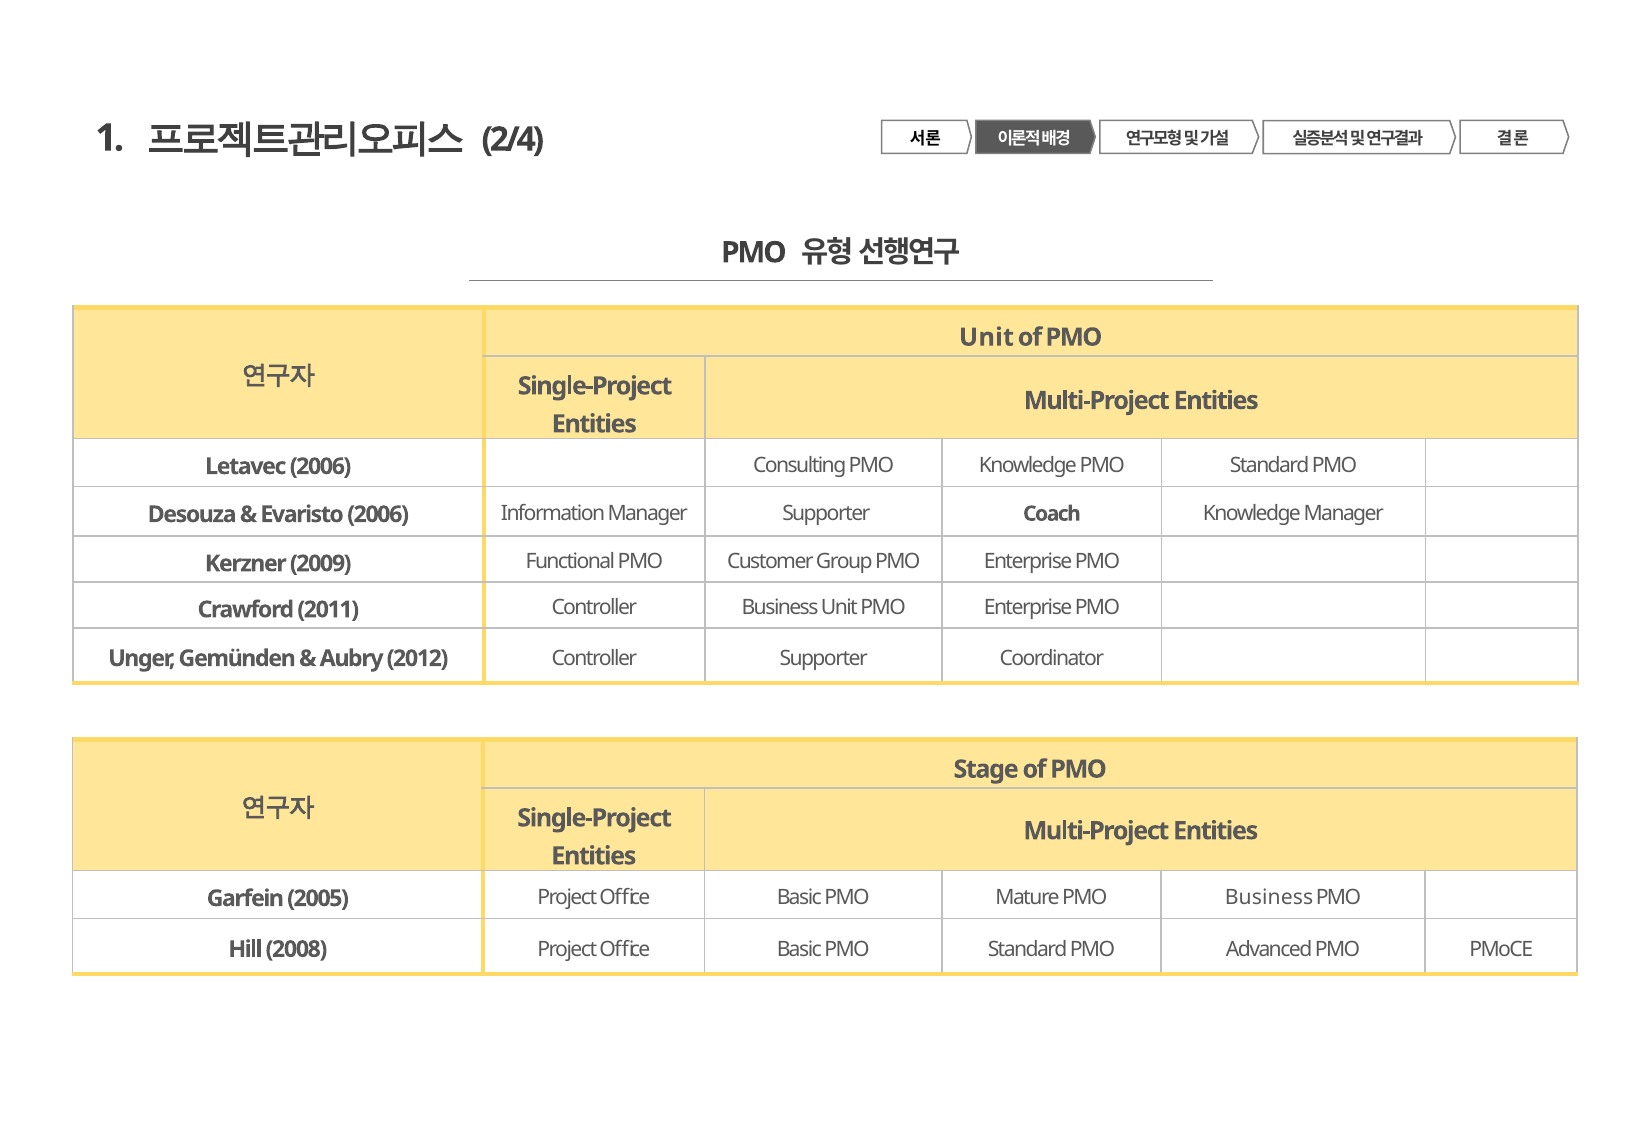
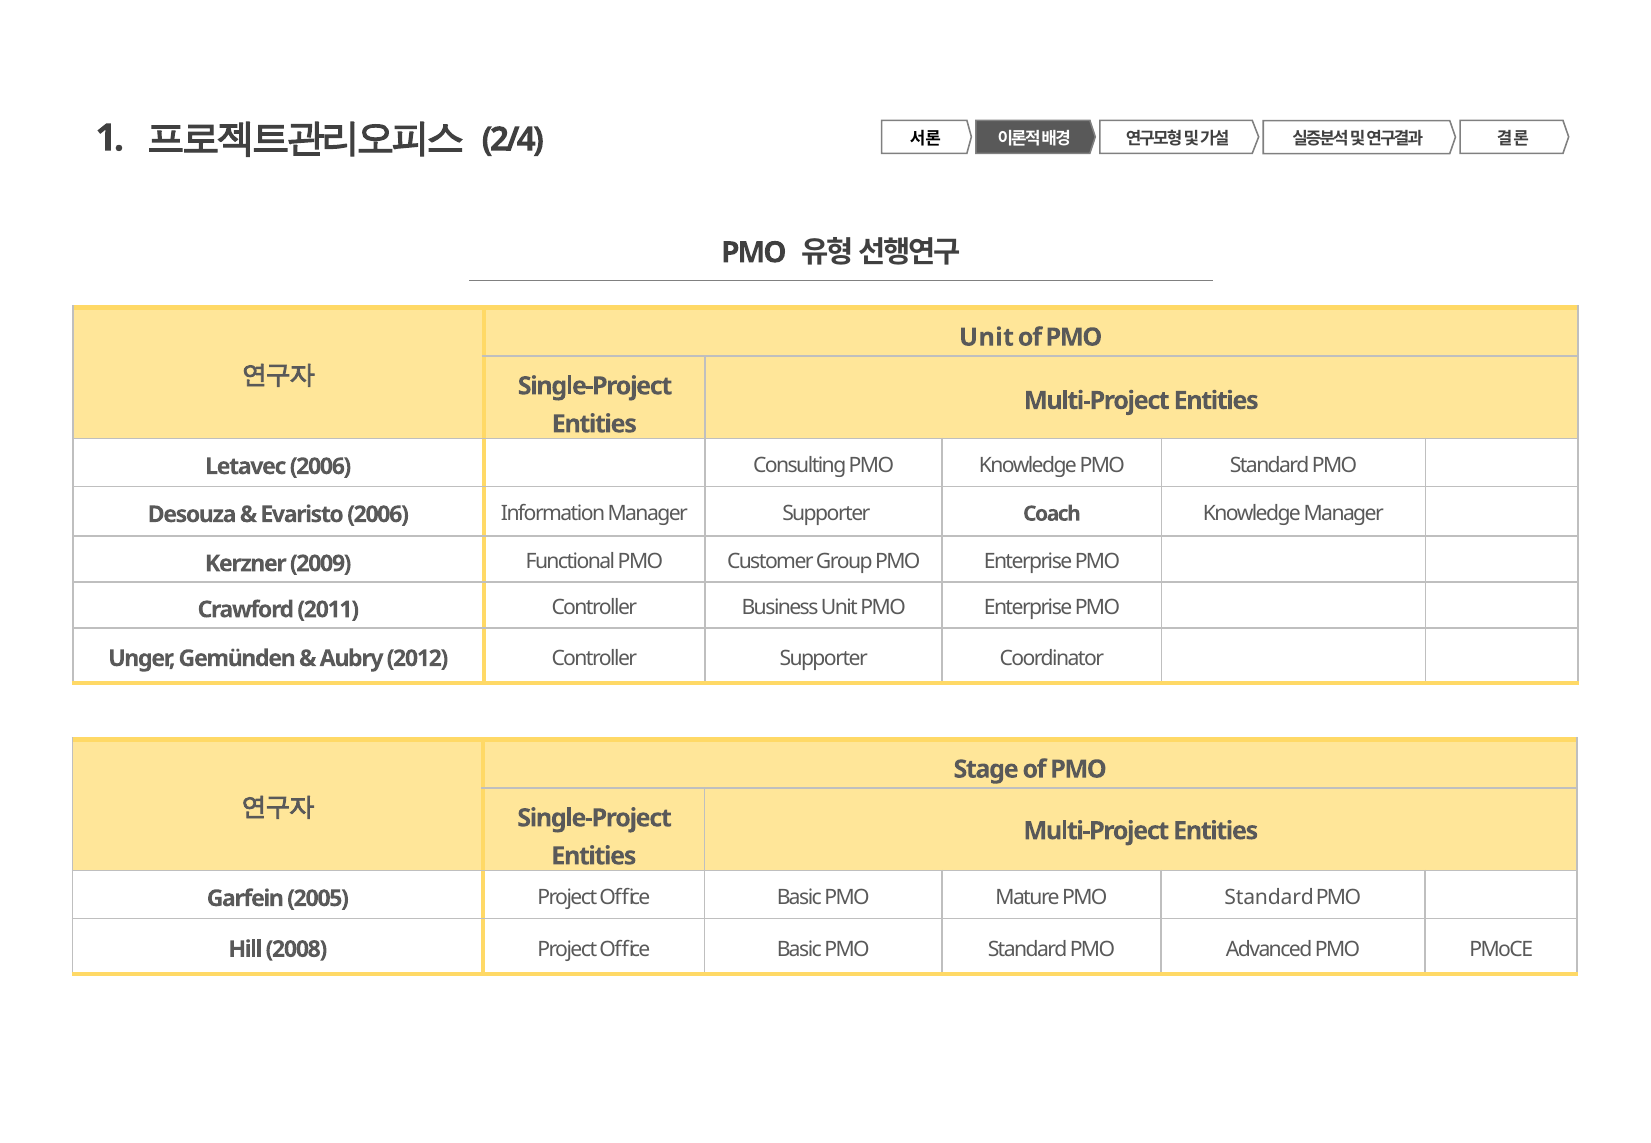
Mature PMO Business: Business -> Standard (1269, 897)
